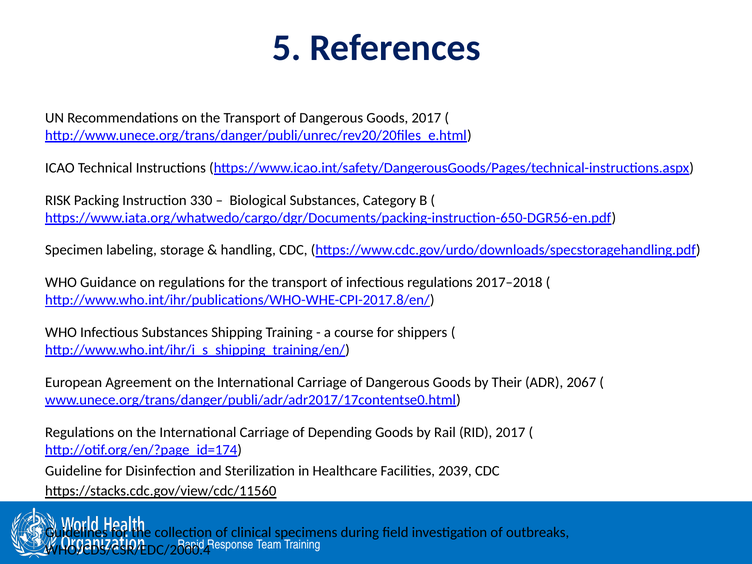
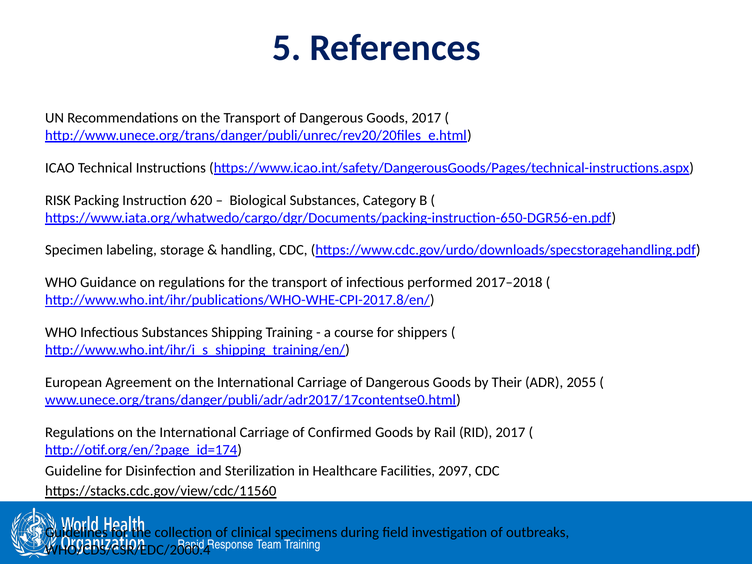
330: 330 -> 620 (201, 200)
infectious regulations: regulations -> performed (440, 283)
2067: 2067 -> 2055 (581, 382)
Depending: Depending -> Confirmed (340, 432)
2039: 2039 -> 2097 (455, 471)
